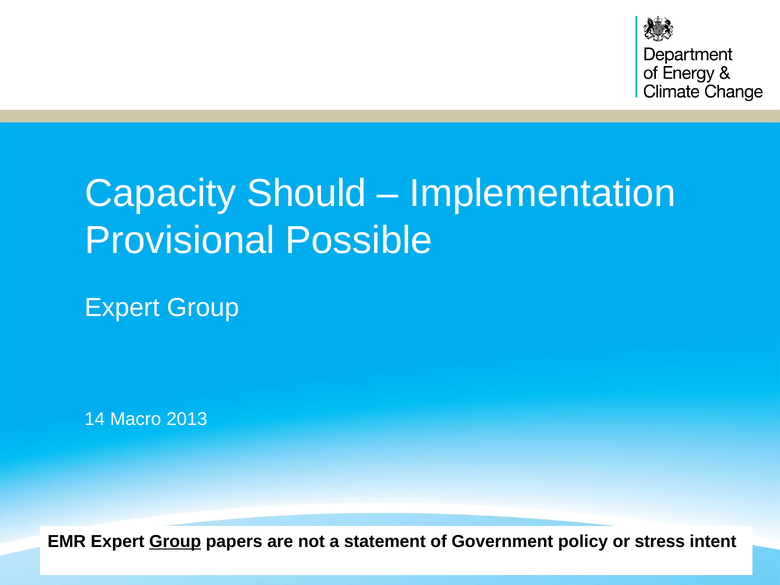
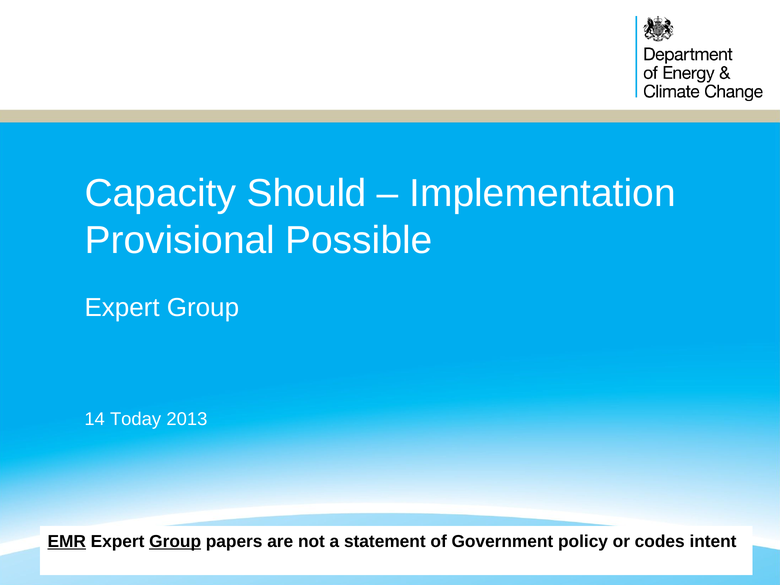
Macro: Macro -> Today (136, 419)
EMR underline: none -> present (67, 541)
stress: stress -> codes (660, 541)
